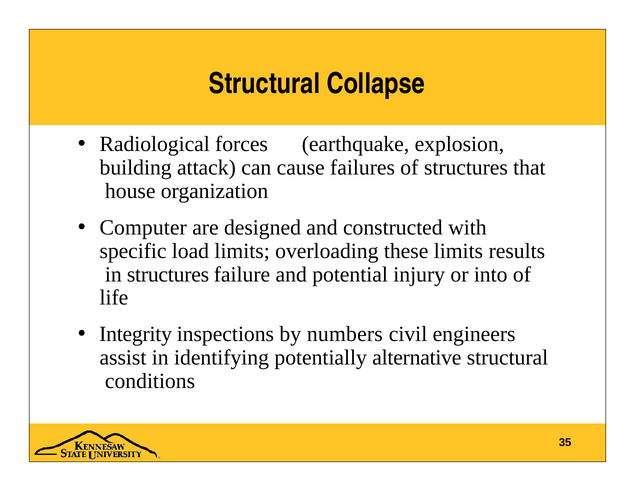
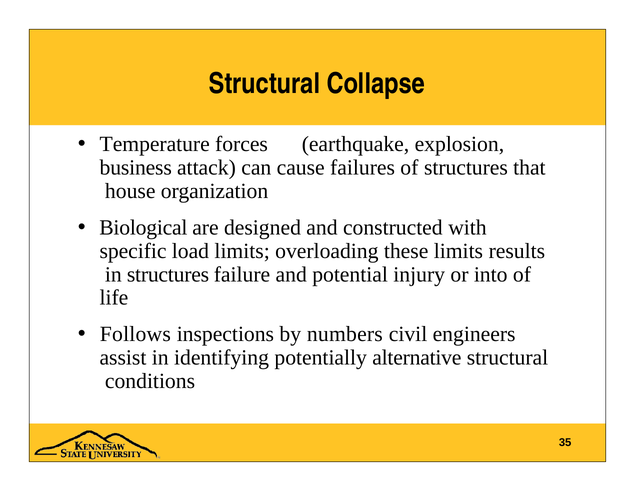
Radiological: Radiological -> Temperature (155, 144)
building: building -> business (136, 168)
Computer: Computer -> Biological (143, 227)
Integrity: Integrity -> Follows (135, 334)
